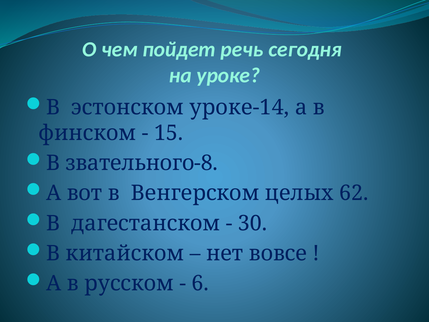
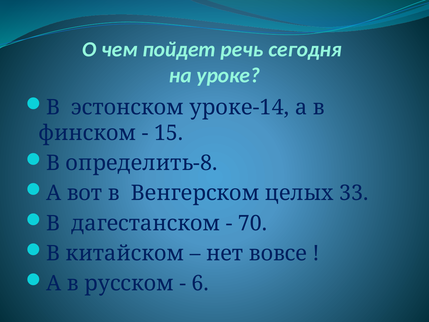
звательного-8: звательного-8 -> определить-8 (142, 163)
62: 62 -> 33 (354, 193)
30: 30 -> 70 (253, 223)
